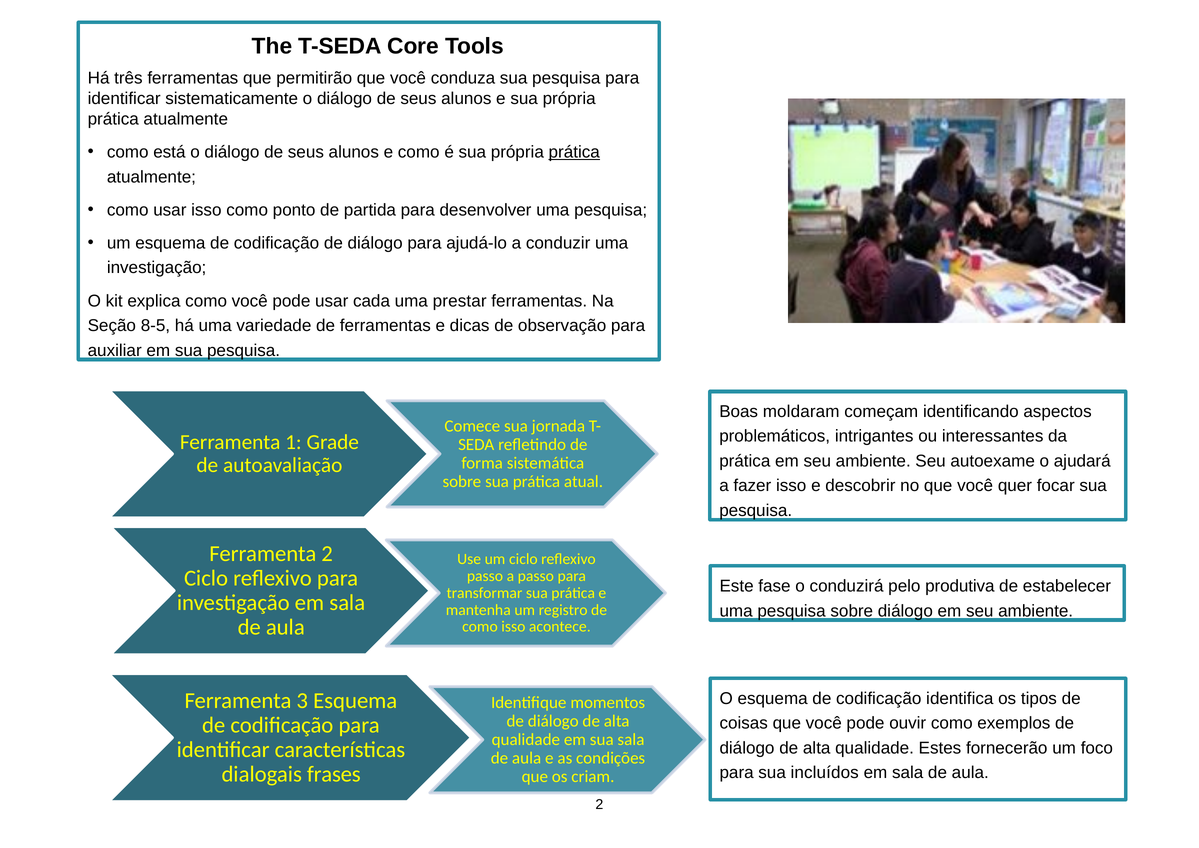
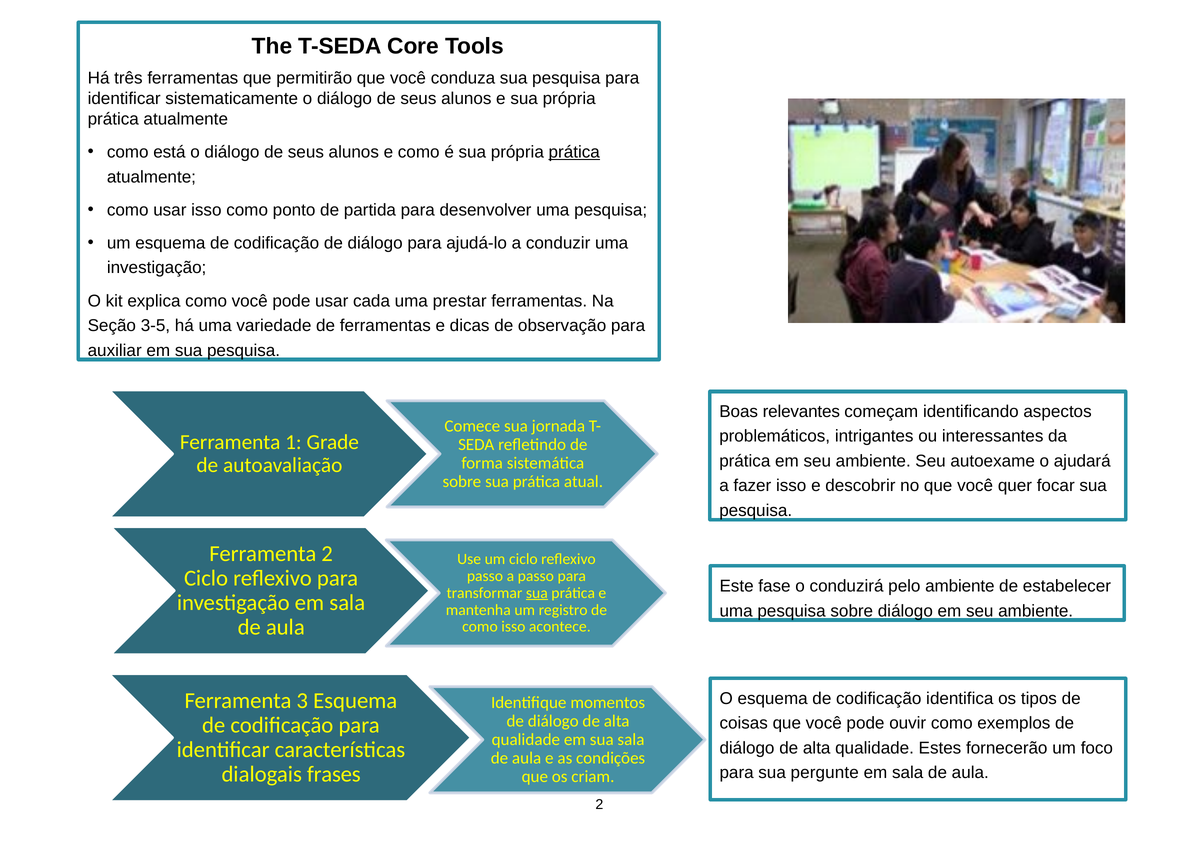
8-5: 8-5 -> 3-5 (155, 326)
moldaram: moldaram -> relevantes (801, 411)
pelo produtiva: produtiva -> ambiente (960, 586)
sua underline: none -> present (537, 593)
incluídos: incluídos -> pergunte (825, 773)
